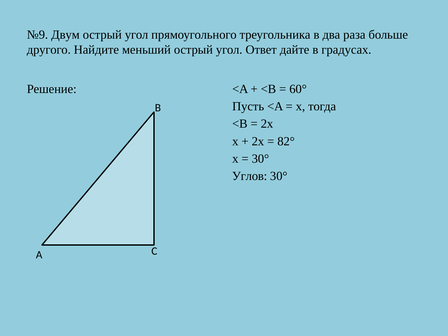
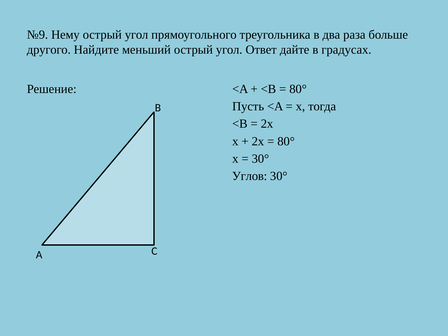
Двум: Двум -> Нему (65, 35)
60°: 60° -> 80° (298, 89)
82°: 82° -> 80° (286, 141)
